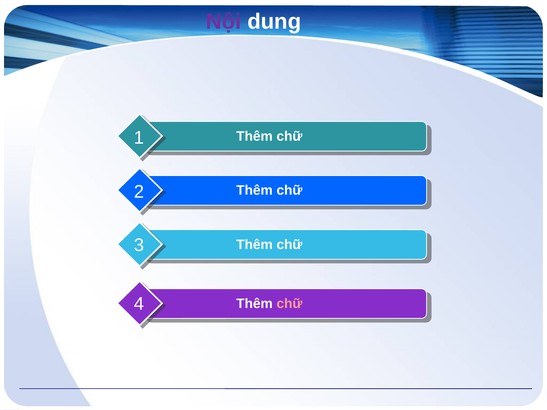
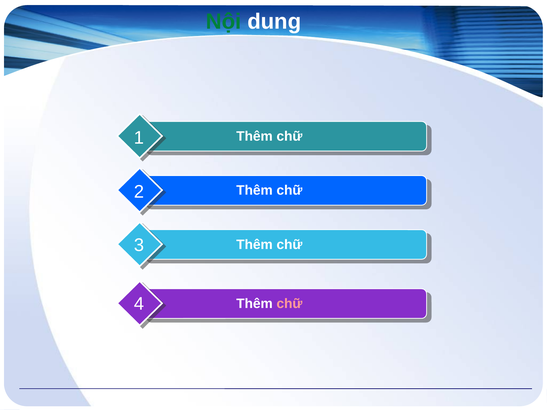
Nội colour: purple -> green (224, 22)
